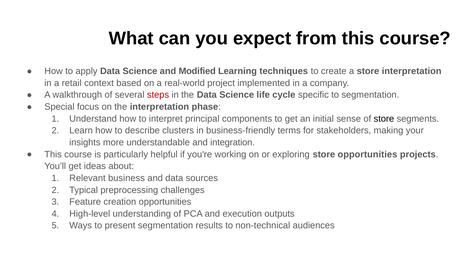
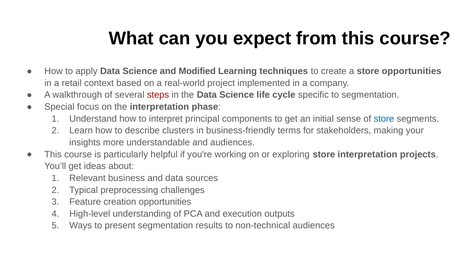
store interpretation: interpretation -> opportunities (412, 71)
store colour: black -> blue (384, 118)
and integration: integration -> audiences (233, 142)
store opportunities: opportunities -> interpretation (367, 154)
